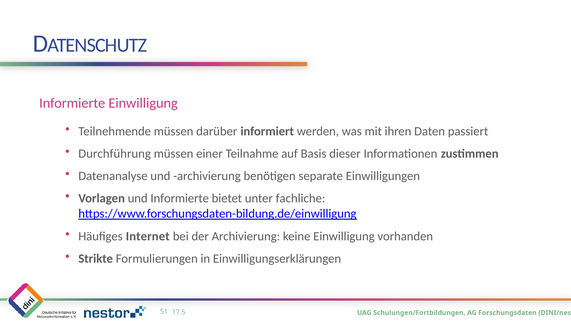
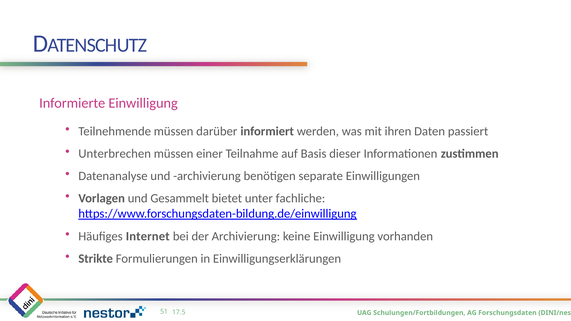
Durchführung: Durchführung -> Unterbrechen (115, 154)
und Informierte: Informierte -> Gesammelt (180, 199)
